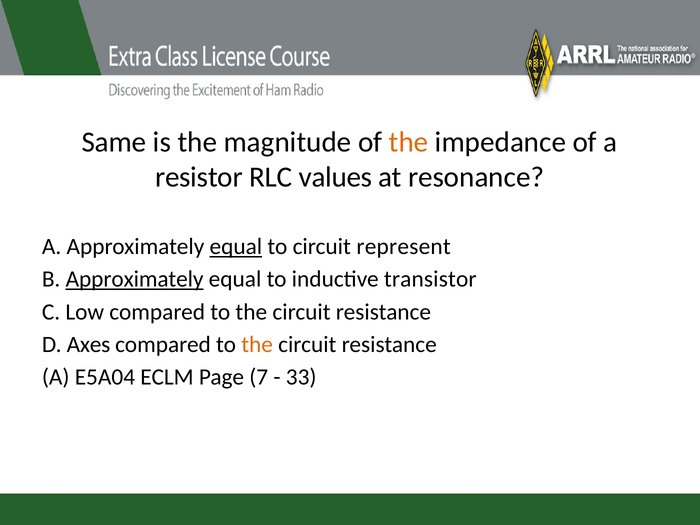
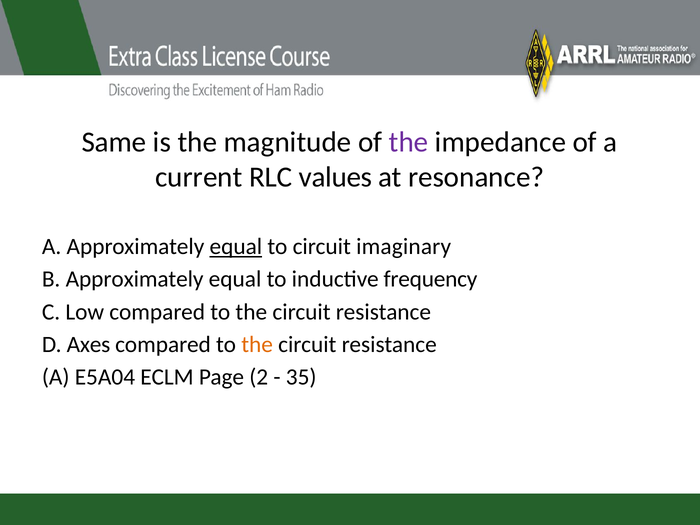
the colour: orange -> purple (409, 142)
resistor: resistor -> current (199, 177)
represent: represent -> imaginary (404, 247)
Approximately underline: present -> none (135, 279)
transistor: transistor -> frequency (430, 279)
7: 7 -> 2 (259, 377)
33: 33 -> 35 (301, 377)
